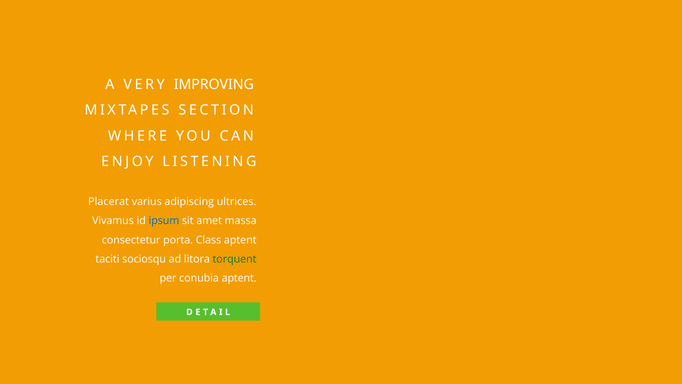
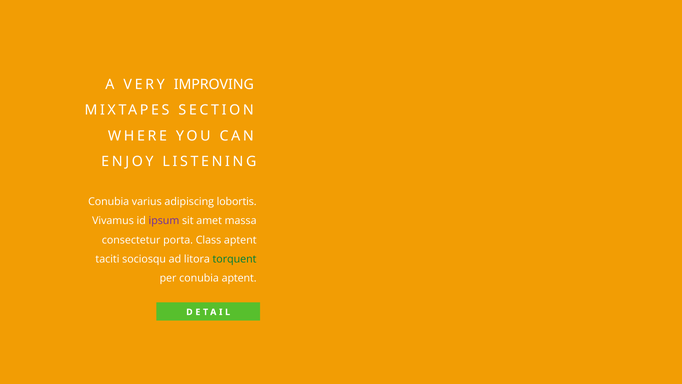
Placerat: Placerat -> Conubia (109, 201)
ultrices: ultrices -> lobortis (237, 201)
ipsum colour: blue -> purple (164, 221)
